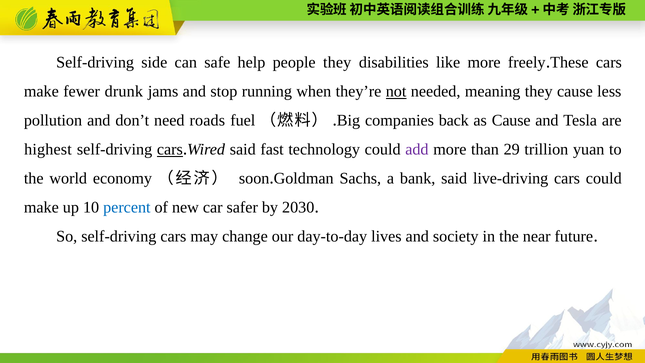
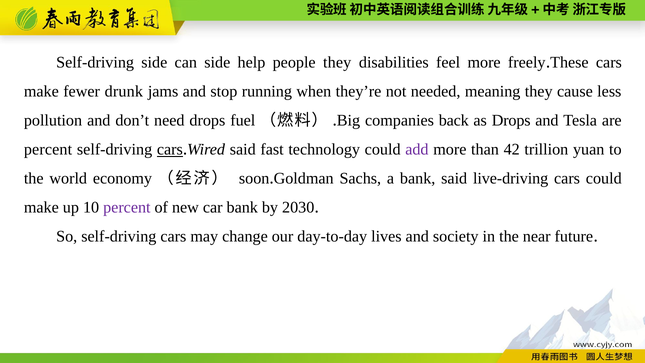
can safe: safe -> side (217, 62)
like: like -> feel (448, 62)
not underline: present -> none (396, 91)
need roads: roads -> drops (207, 120)
as Cause: Cause -> Drops (511, 120)
highest: highest -> percent (48, 149)
29: 29 -> 42 (512, 149)
percent colour: blue -> purple (127, 208)
car safer: safer -> bank (242, 208)
